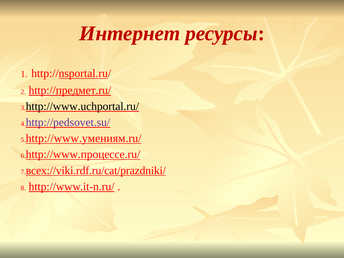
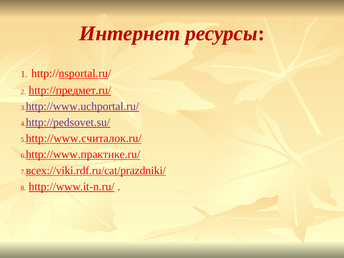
http://www.uchportal.ru/ colour: black -> purple (82, 106)
http://www.умениям.ru/: http://www.умениям.ru/ -> http://www.считалок.ru/ (84, 138)
http://www.процессе.ru/: http://www.процессе.ru/ -> http://www.практике.ru/ (83, 154)
